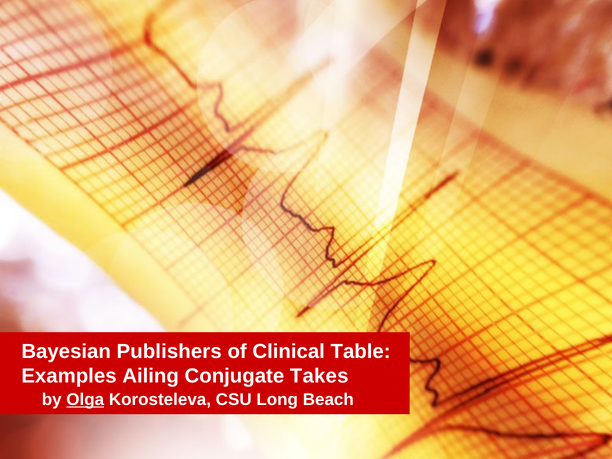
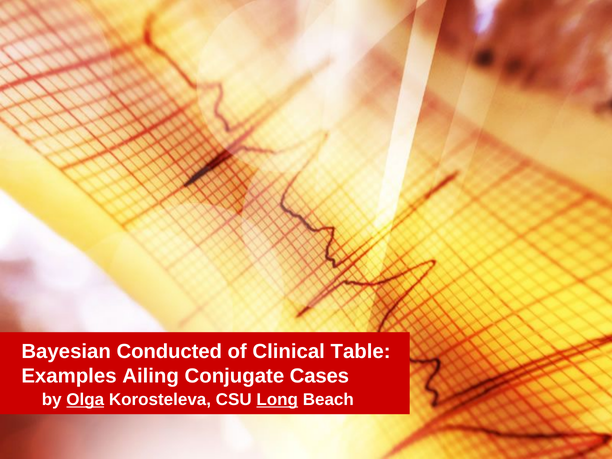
Publishers: Publishers -> Conducted (169, 351)
Takes: Takes -> Cases (319, 376)
Long underline: none -> present (277, 400)
